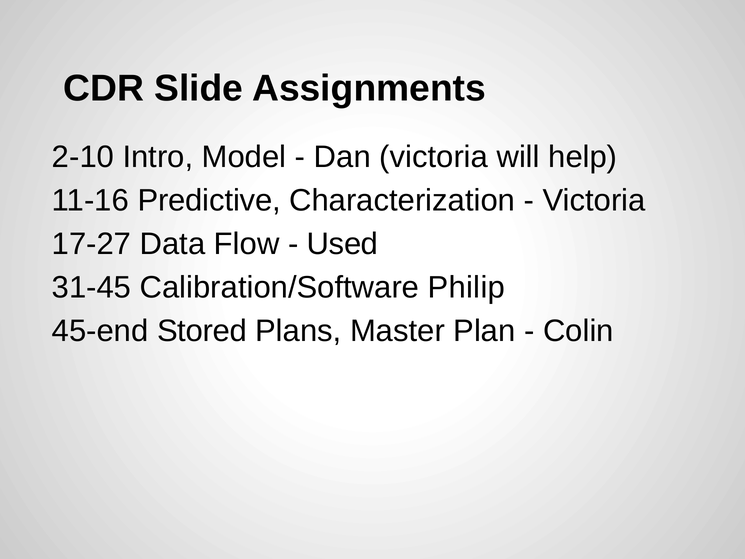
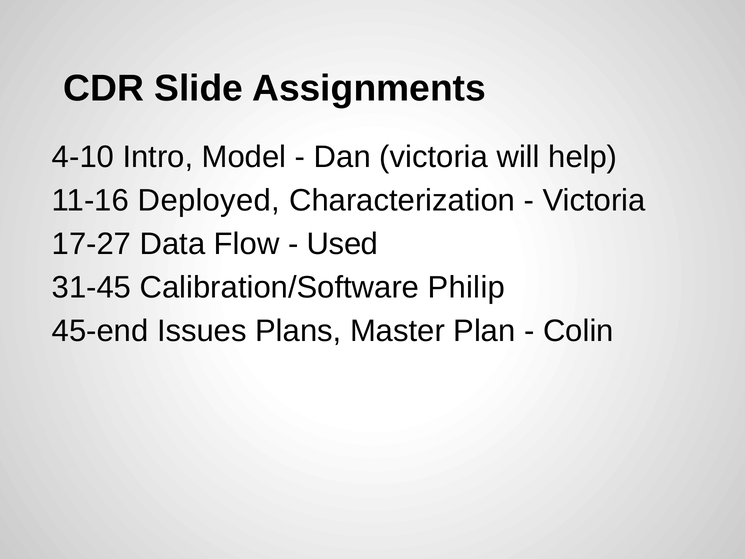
2-10: 2-10 -> 4-10 (83, 157)
Predictive: Predictive -> Deployed (209, 200)
Stored: Stored -> Issues (202, 331)
